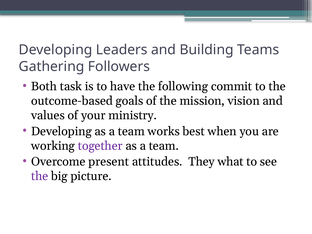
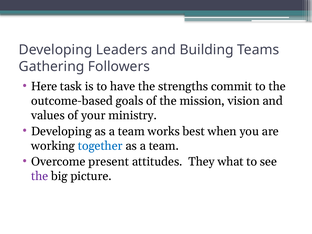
Both: Both -> Here (44, 86)
following: following -> strengths (183, 86)
together colour: purple -> blue (100, 146)
